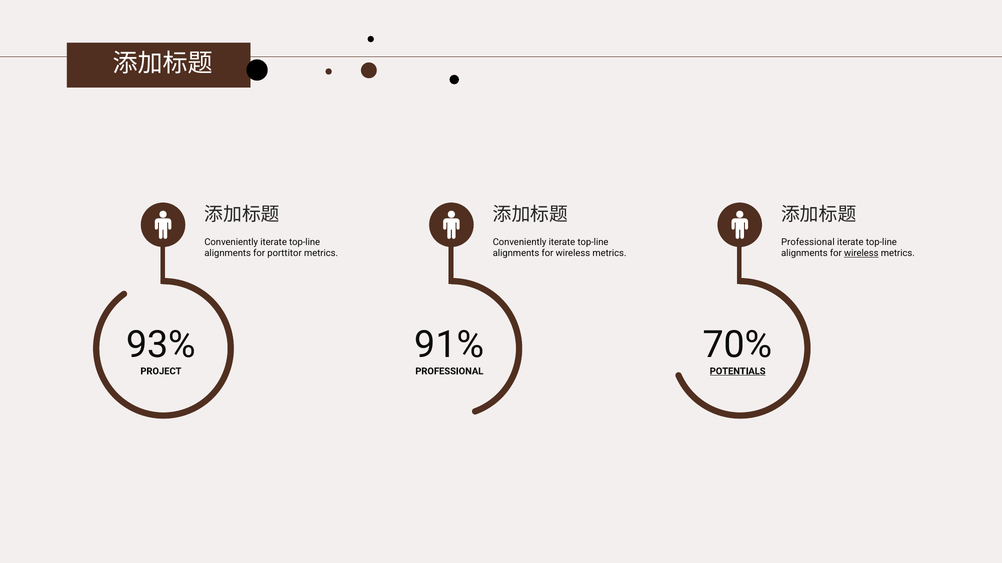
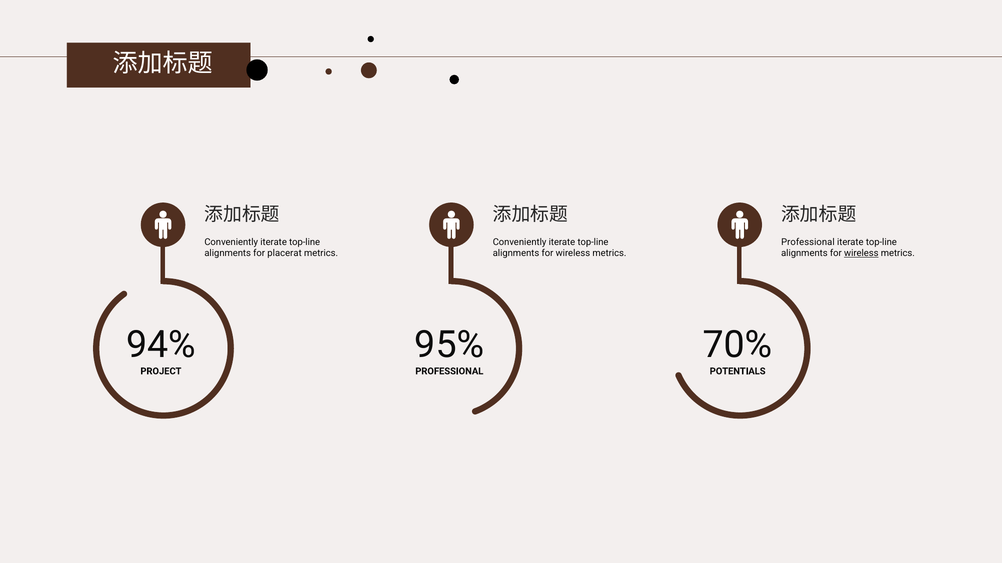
porttitor: porttitor -> placerat (285, 254)
93%: 93% -> 94% (161, 345)
91%: 91% -> 95% (449, 345)
POTENTIALS underline: present -> none (738, 372)
